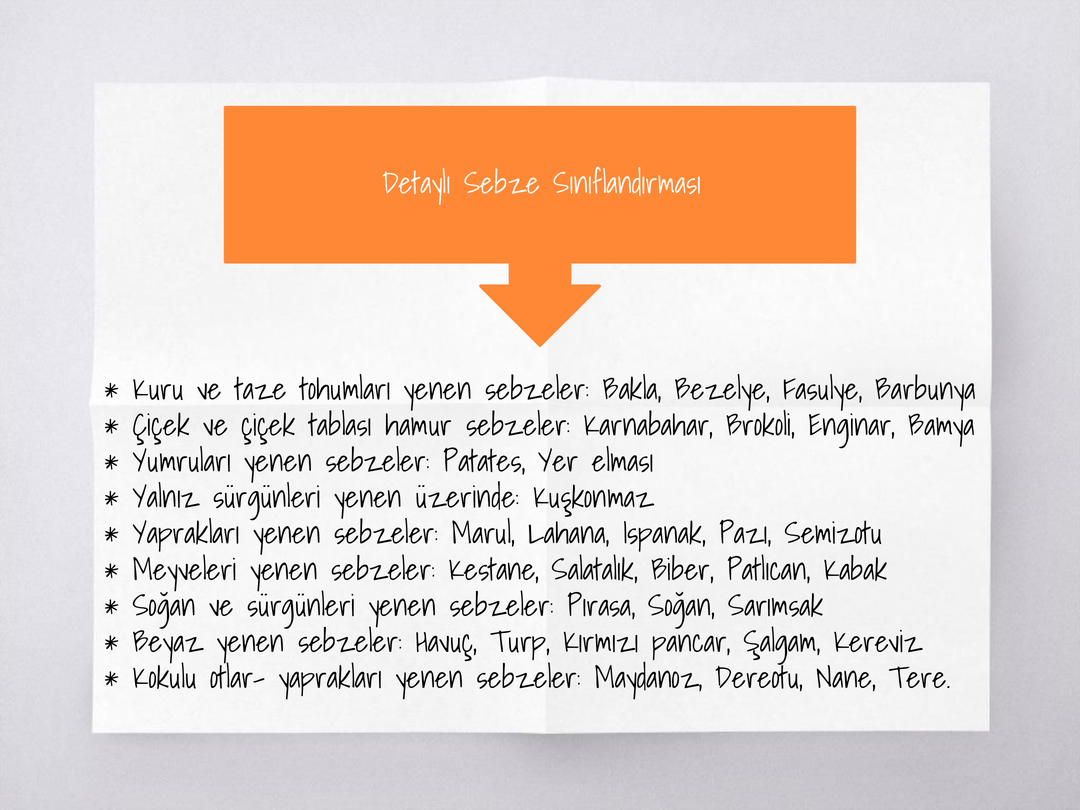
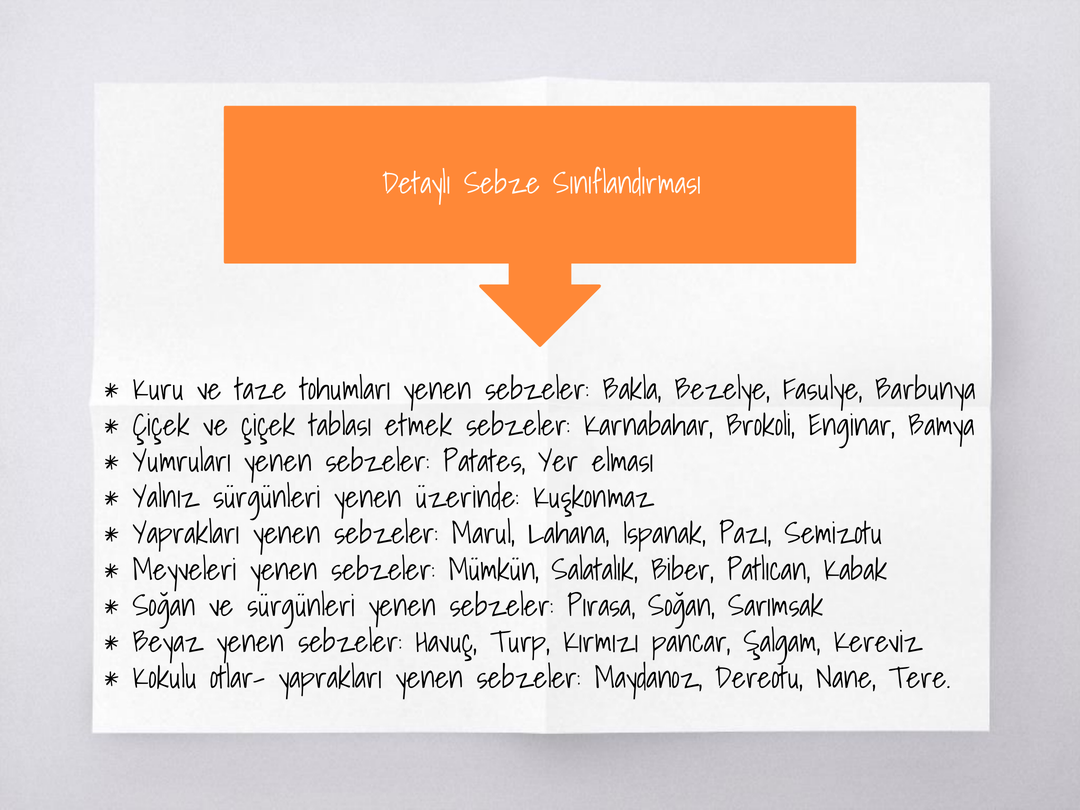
hamur: hamur -> etmek (419, 426)
Kestane: Kestane -> Mümkün (494, 570)
